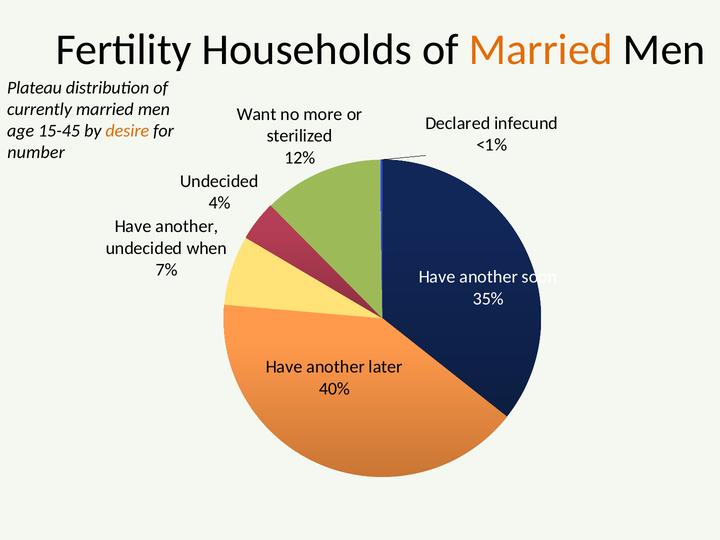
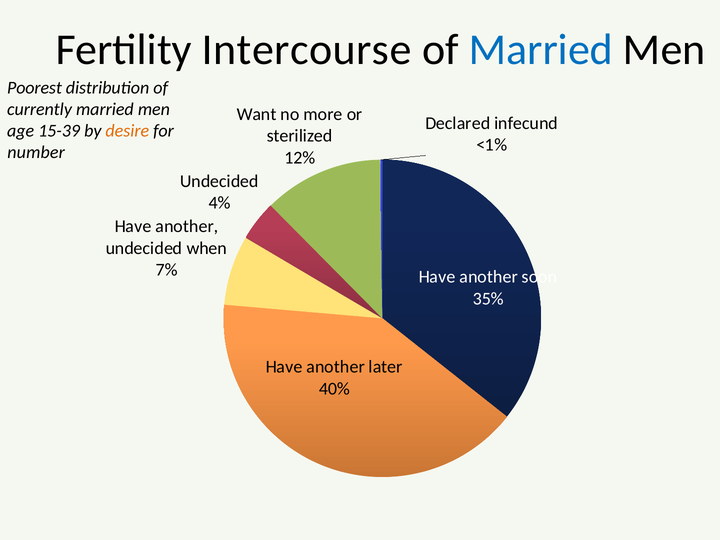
Households: Households -> Intercourse (307, 50)
Married colour: orange -> blue (541, 50)
Plateau: Plateau -> Poorest (34, 88)
15-45: 15-45 -> 15-39 (59, 131)
